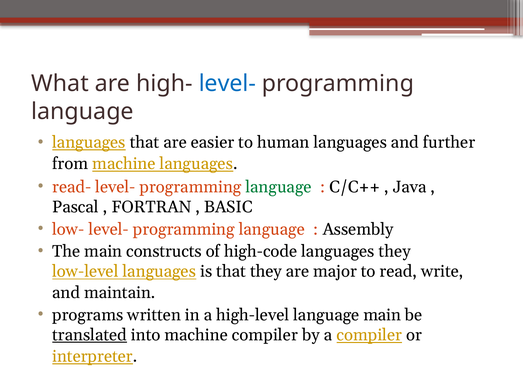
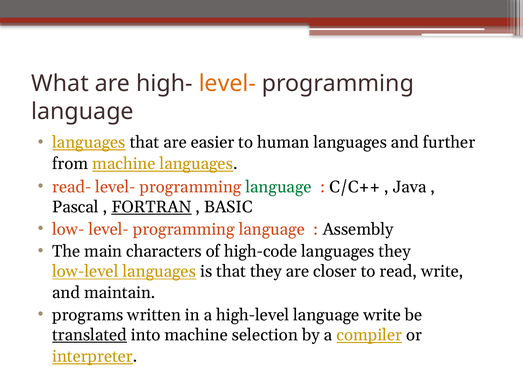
level- colour: blue -> orange (227, 84)
FORTRAN underline: none -> present (151, 207)
constructs: constructs -> characters (164, 252)
major: major -> closer (335, 272)
language main: main -> write (382, 315)
machine compiler: compiler -> selection (265, 335)
